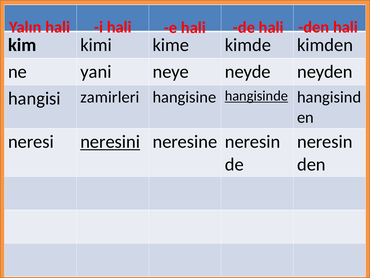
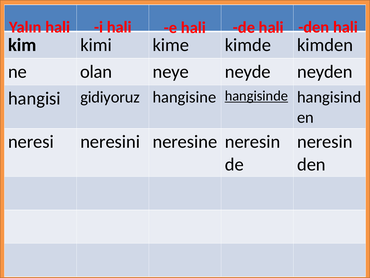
yani: yani -> olan (96, 72)
zamirleri: zamirleri -> gidiyoruz (110, 97)
neresini underline: present -> none (110, 142)
